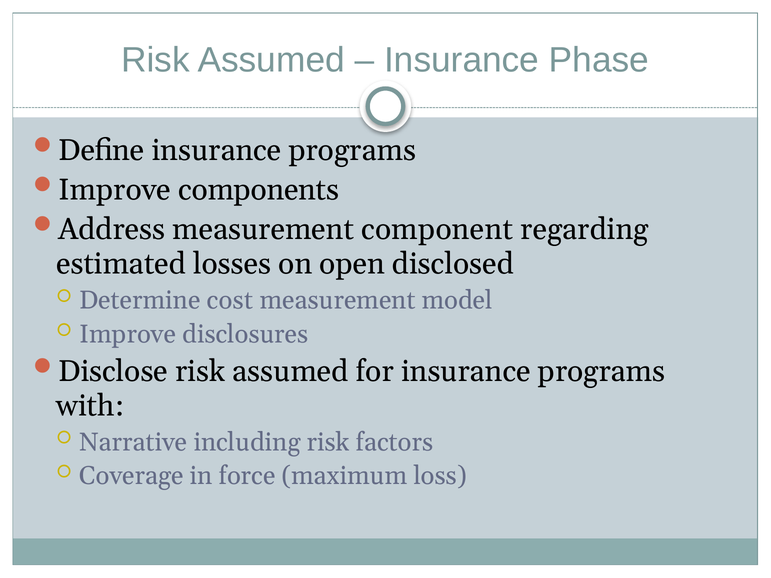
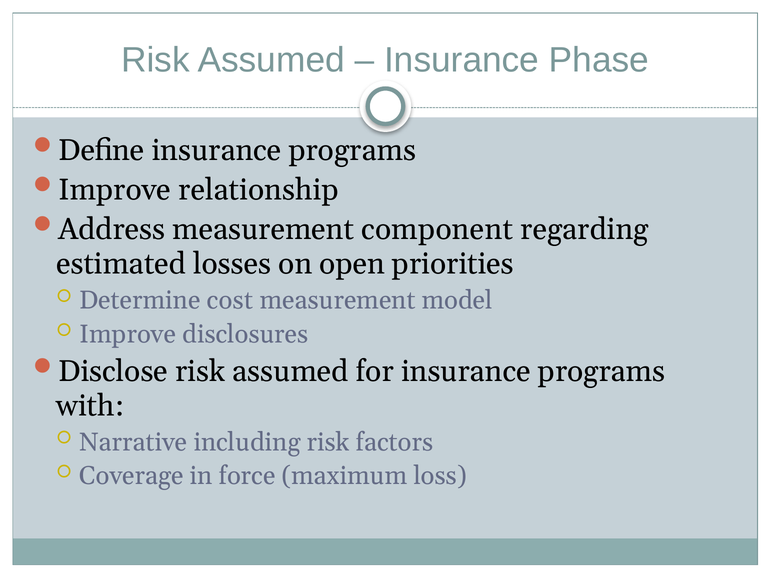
components: components -> relationship (258, 190)
disclosed: disclosed -> priorities (453, 264)
